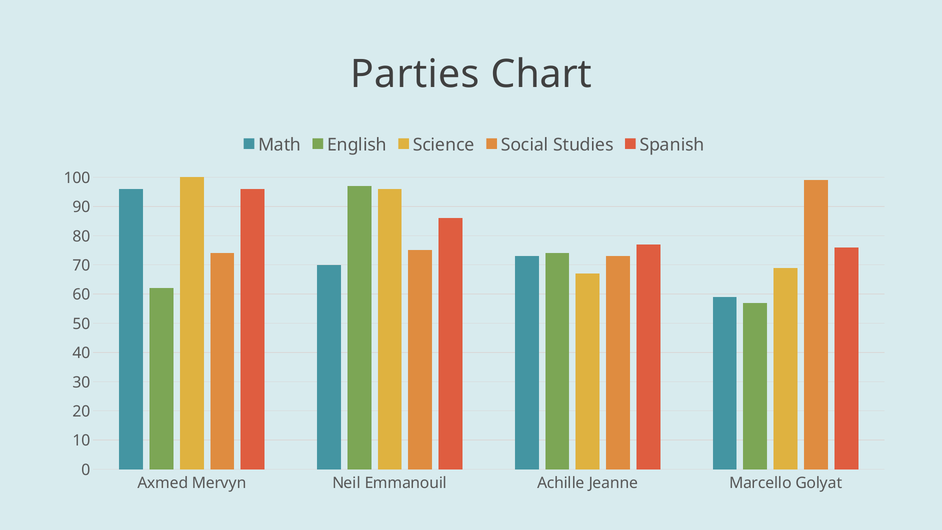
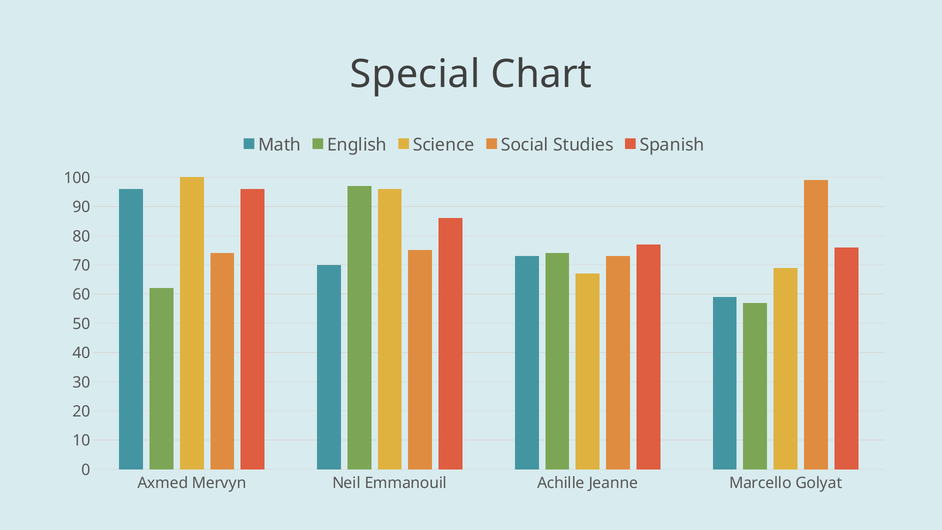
Parties: Parties -> Special (415, 74)
